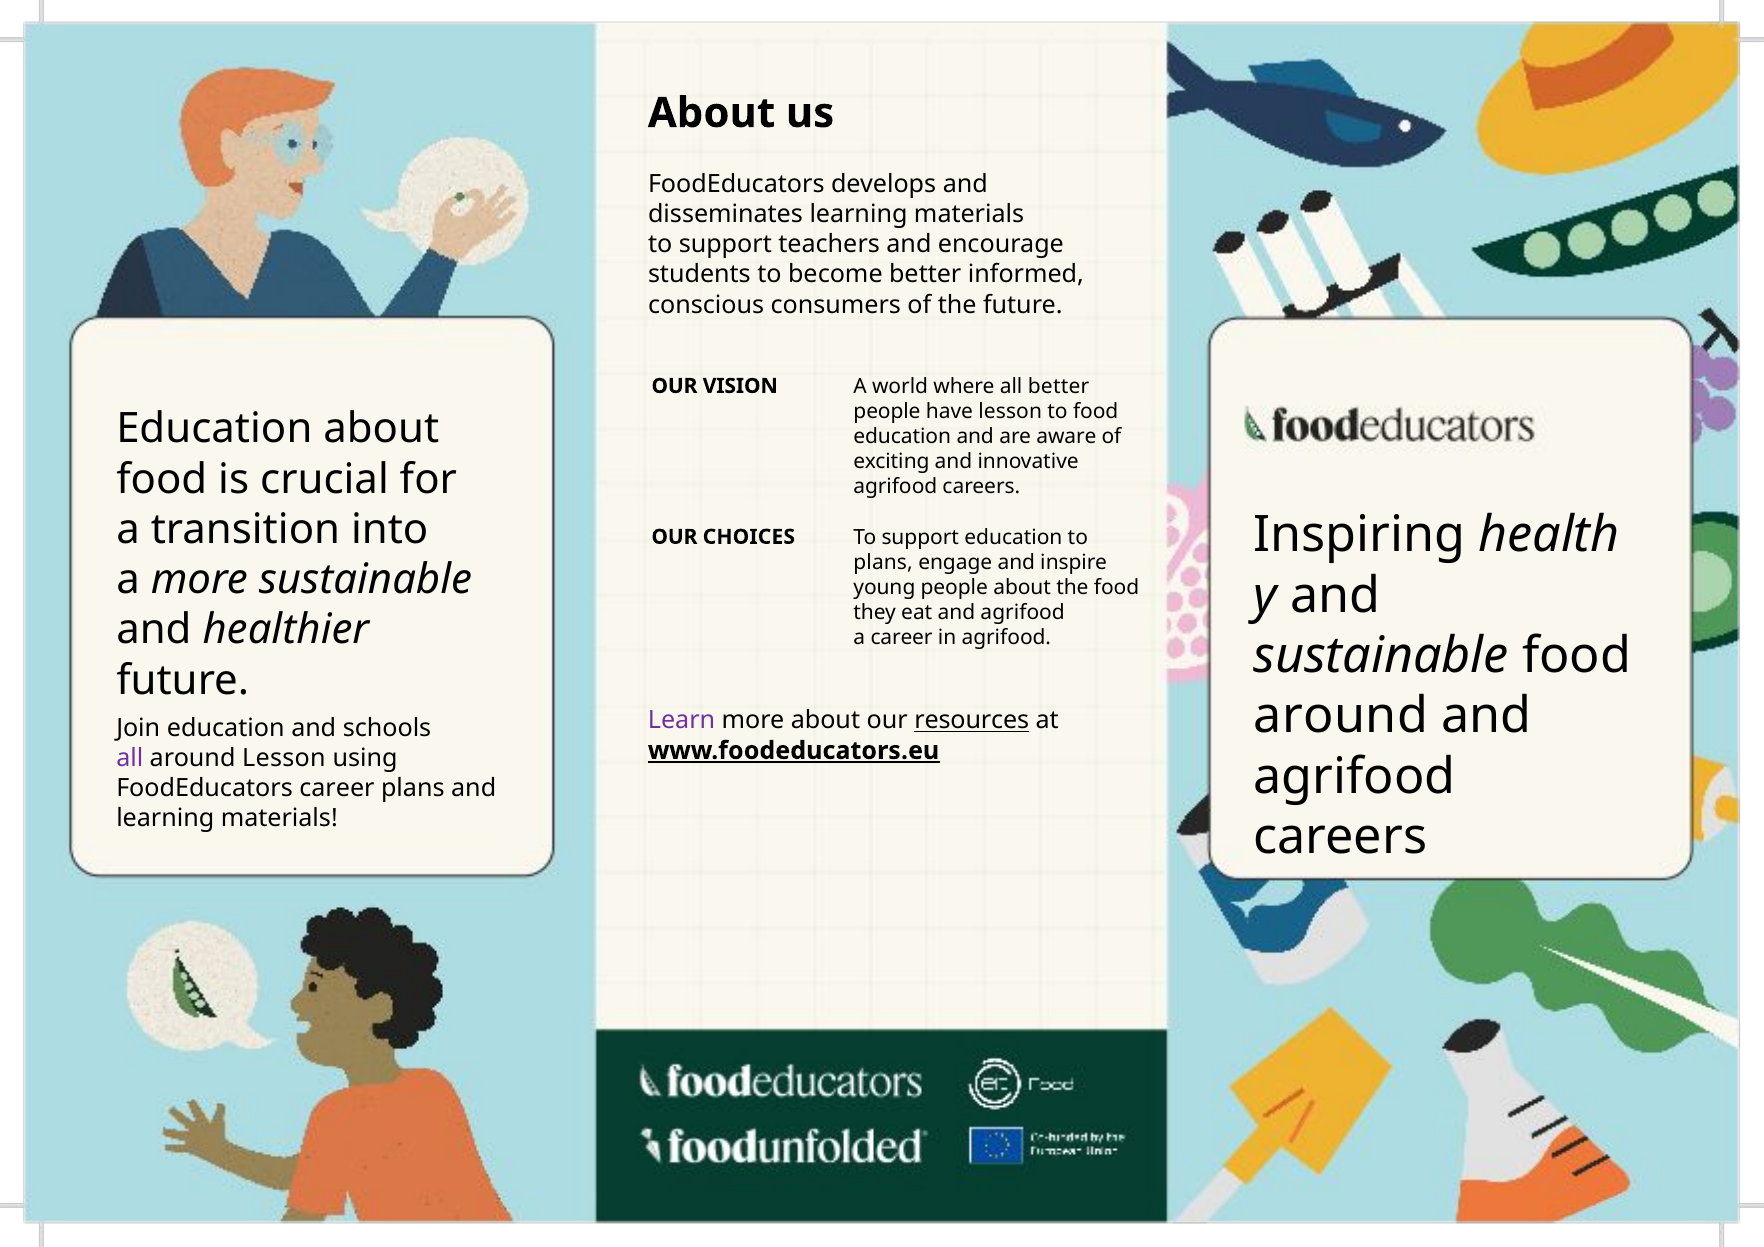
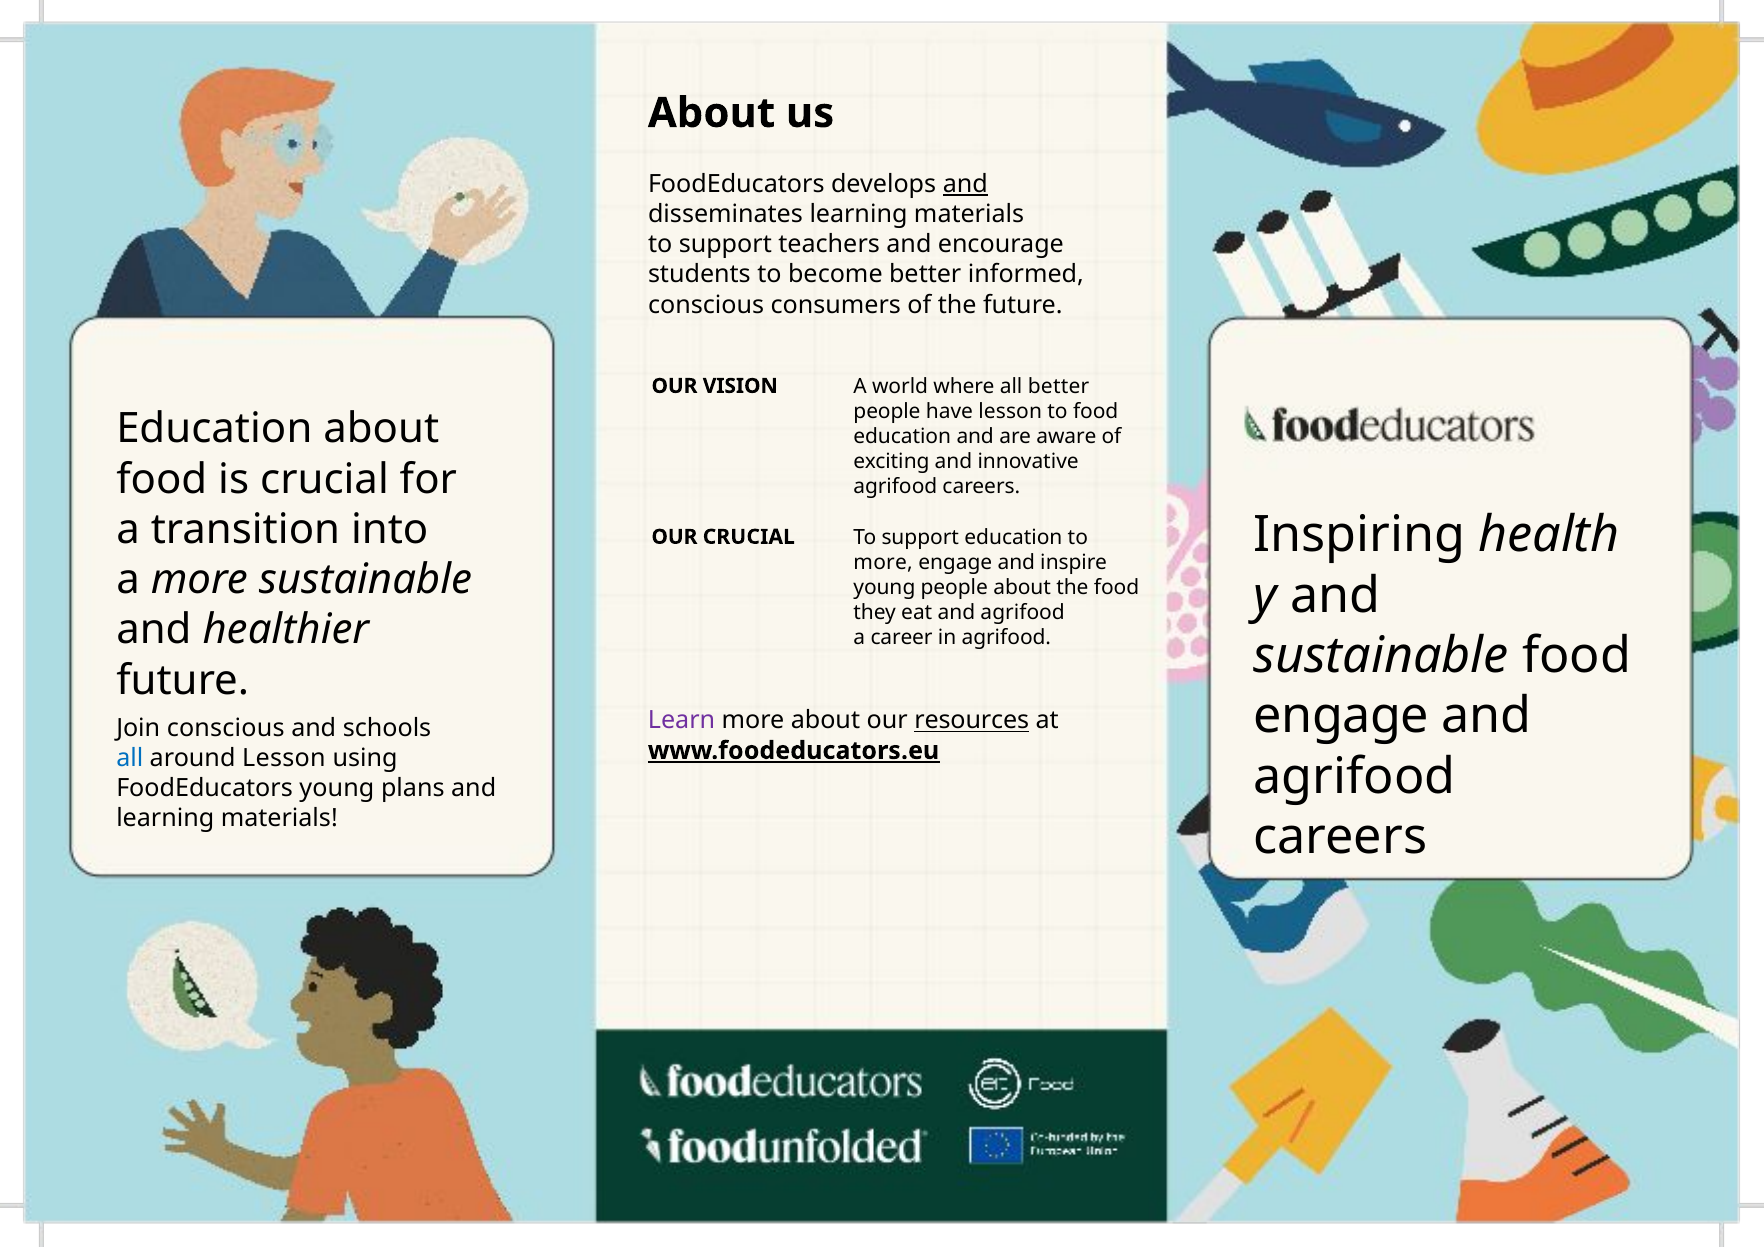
and underline: none -> present (965, 184)
OUR CHOICES: CHOICES -> CRUCIAL (749, 537)
plans: plans -> more (883, 563)
around: around -> engage (1341, 716)
Join education: education -> conscious (226, 728)
all colour: purple -> blue (130, 758)
FoodEducators career: career -> young (337, 789)
